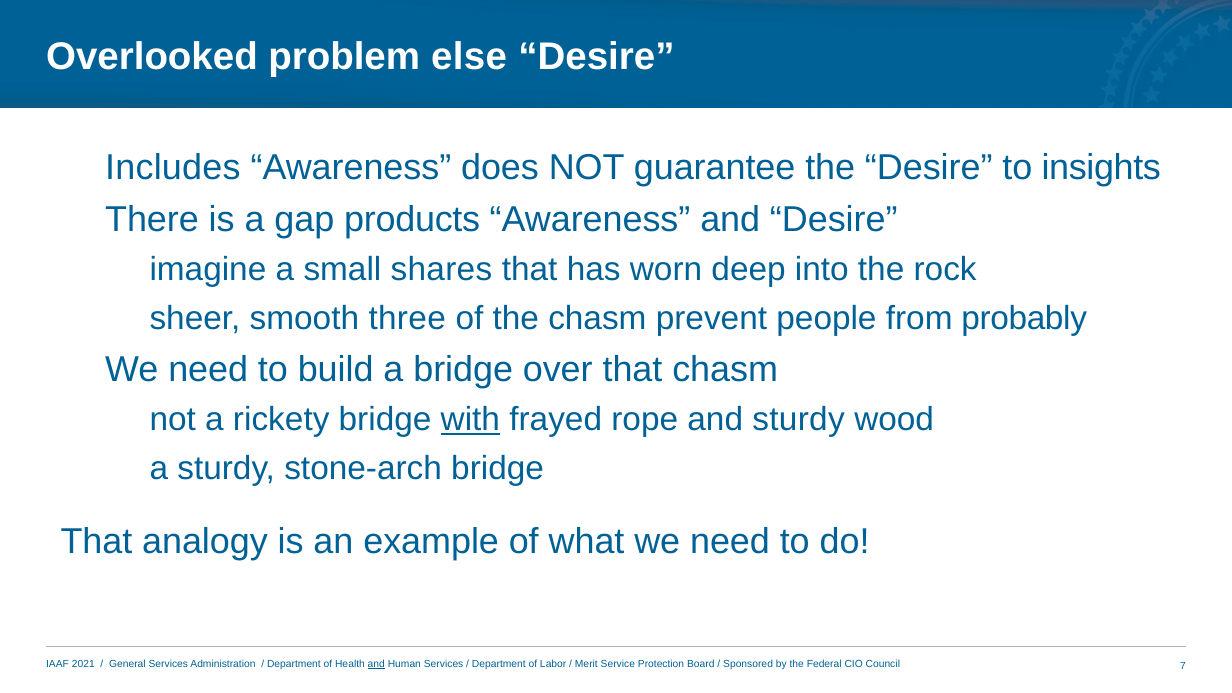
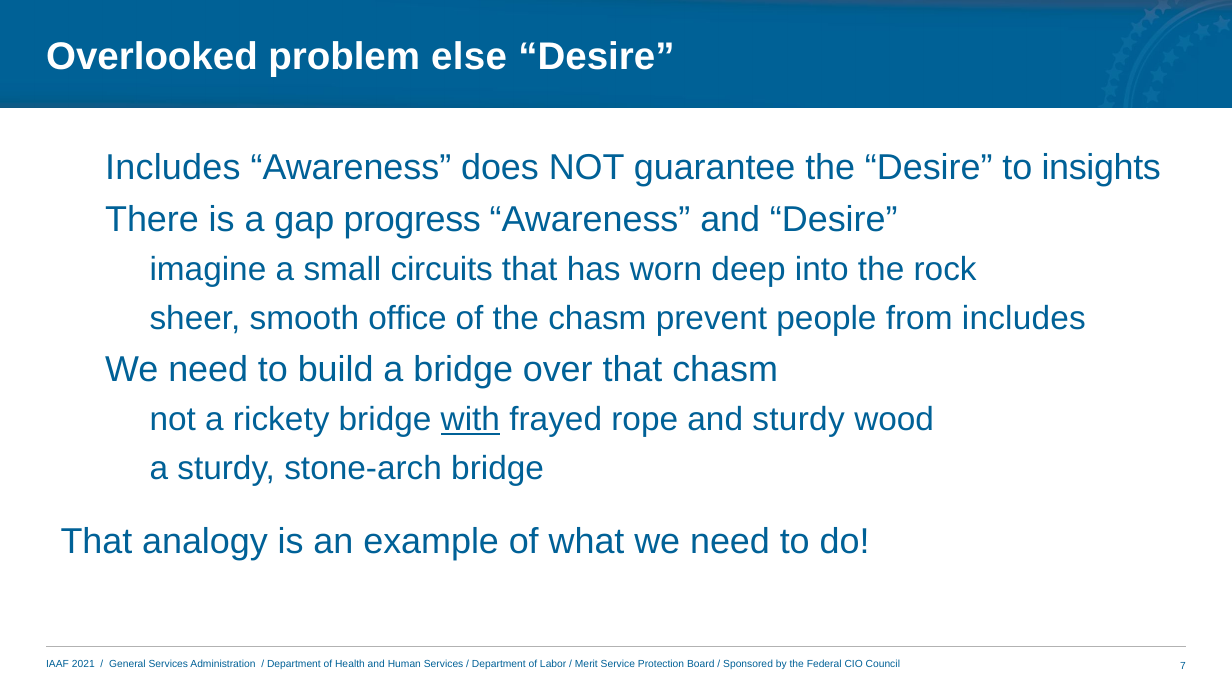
products: products -> progress (412, 219)
shares: shares -> circuits (442, 270)
three: three -> office (407, 319)
from probably: probably -> includes (1024, 319)
and underline: present -> none (376, 664)
